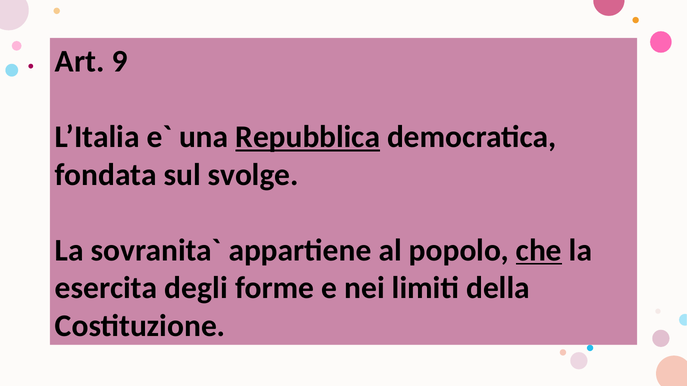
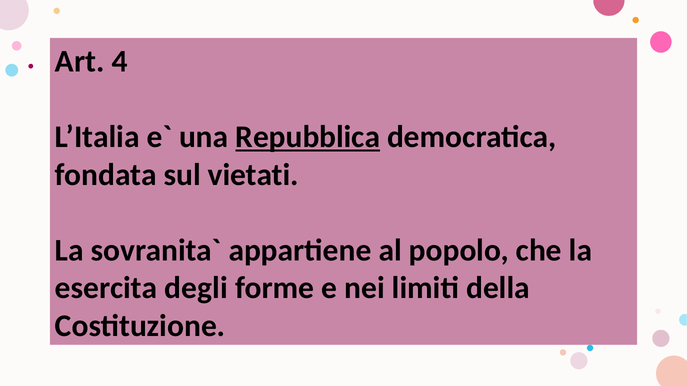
9: 9 -> 4 (120, 62)
svolge: svolge -> vietati (253, 175)
che underline: present -> none (539, 250)
